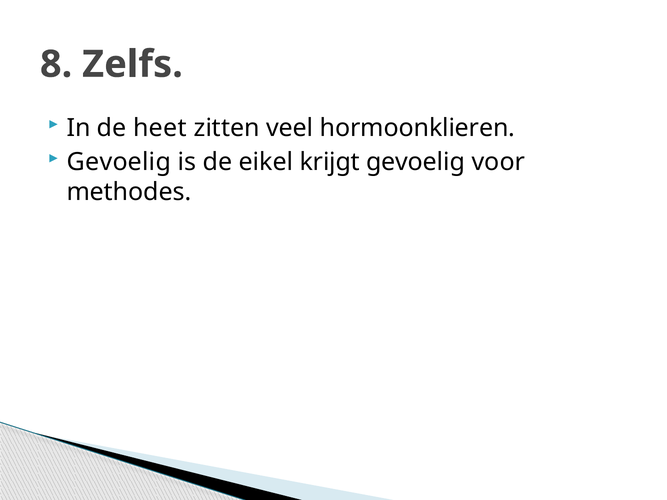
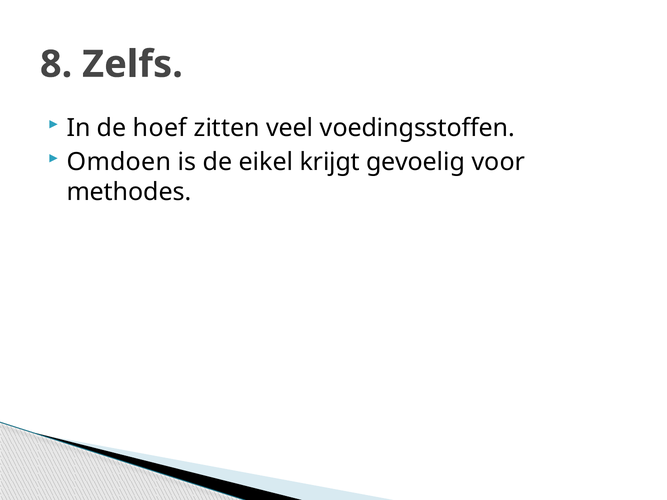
heet: heet -> hoef (160, 128)
hormoonklieren: hormoonklieren -> voedingsstoffen (417, 128)
Gevoelig: Gevoelig -> Omdoen (119, 162)
